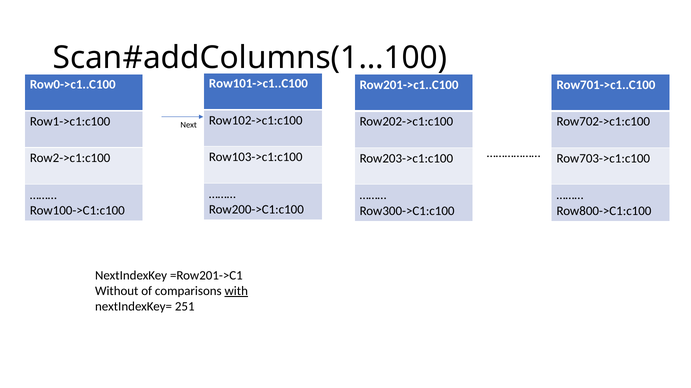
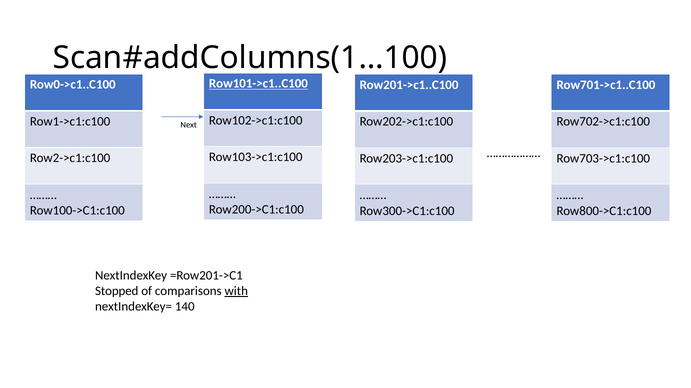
Row101->c1..C100 underline: none -> present (258, 84)
Without: Without -> Stopped (117, 291)
251: 251 -> 140 (185, 307)
